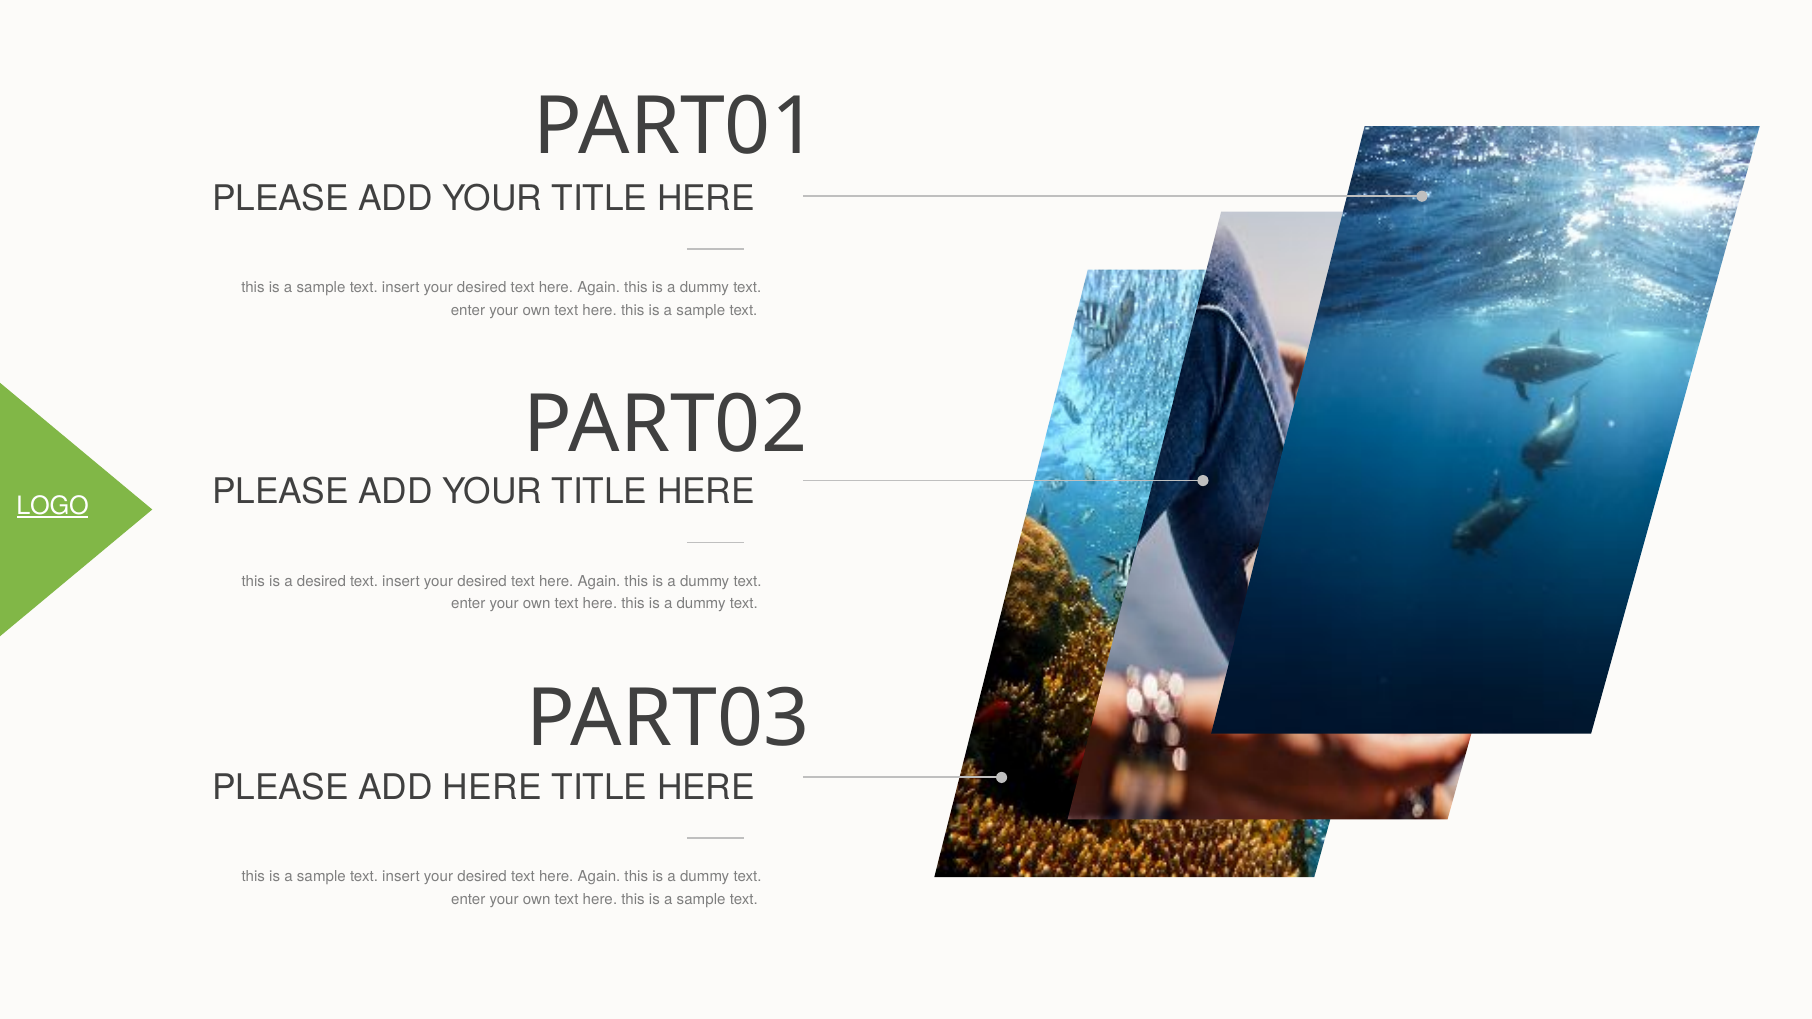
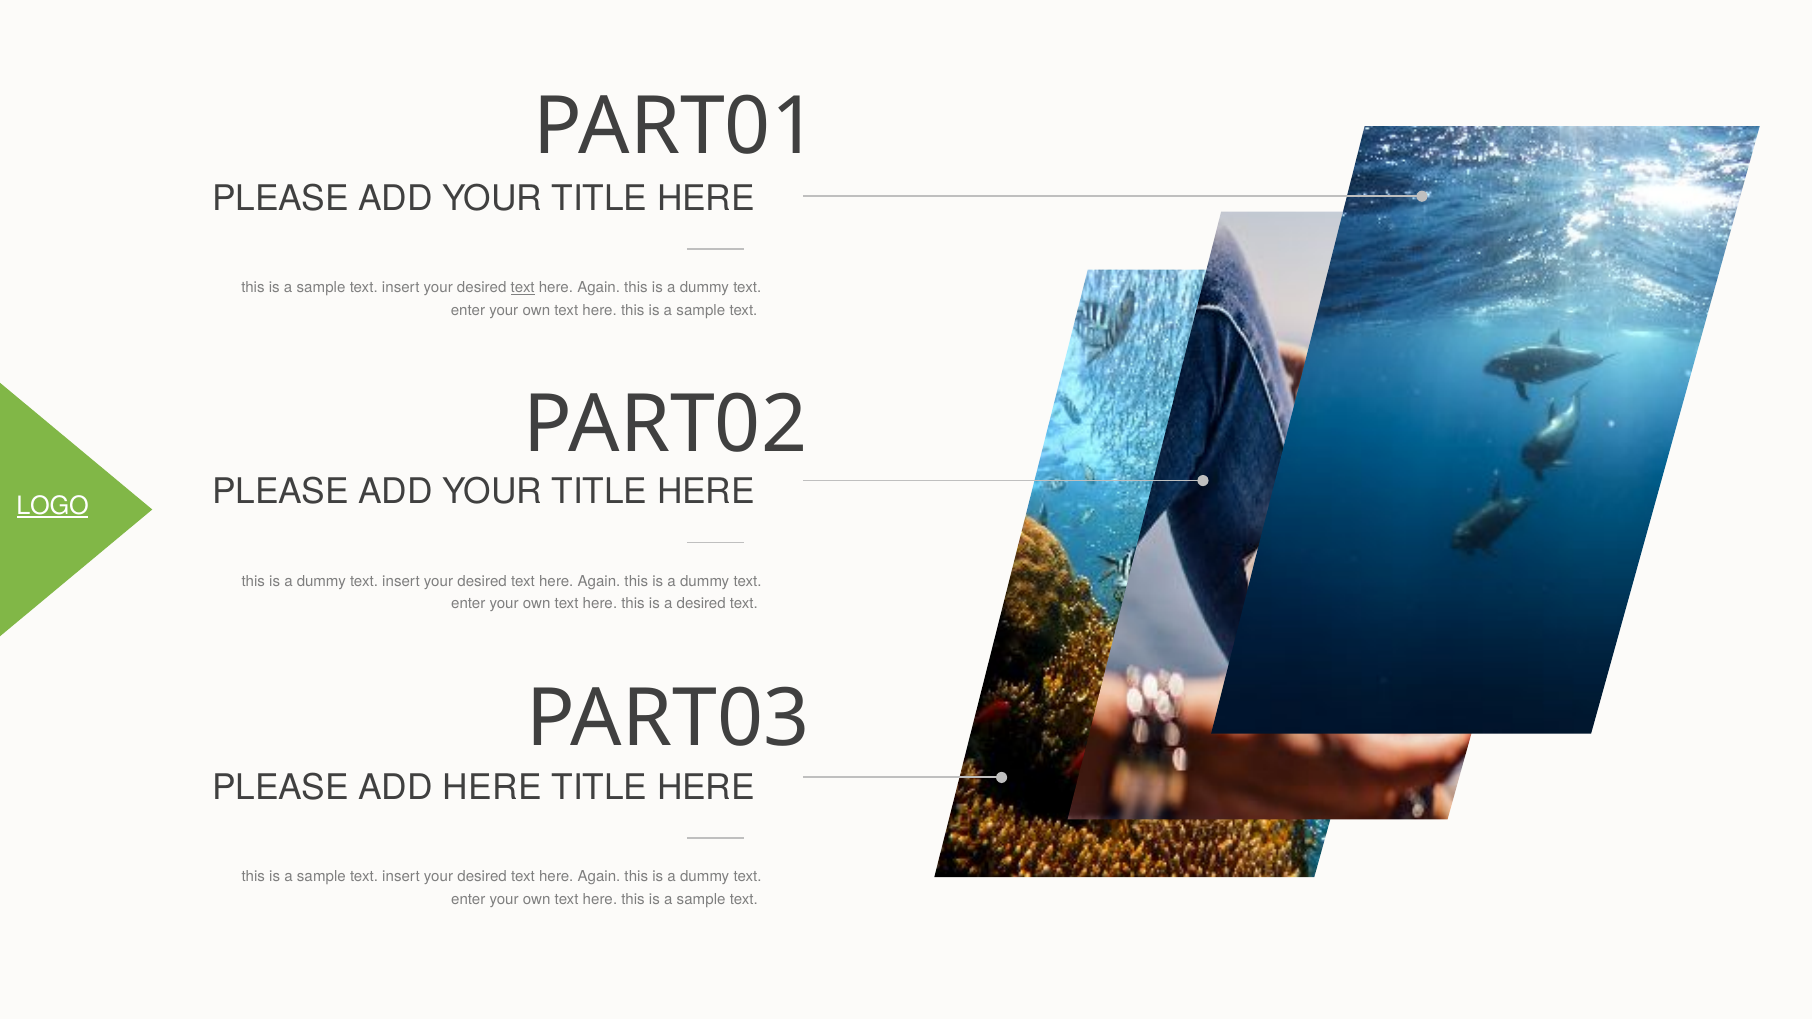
text underline: none -> present (523, 288)
desired: desired -> dummy (321, 581)
dummy: dummy -> desired (701, 604)
